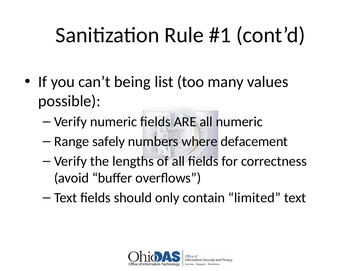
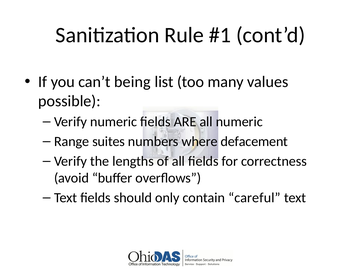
safely: safely -> suites (109, 141)
limited: limited -> careful (254, 198)
